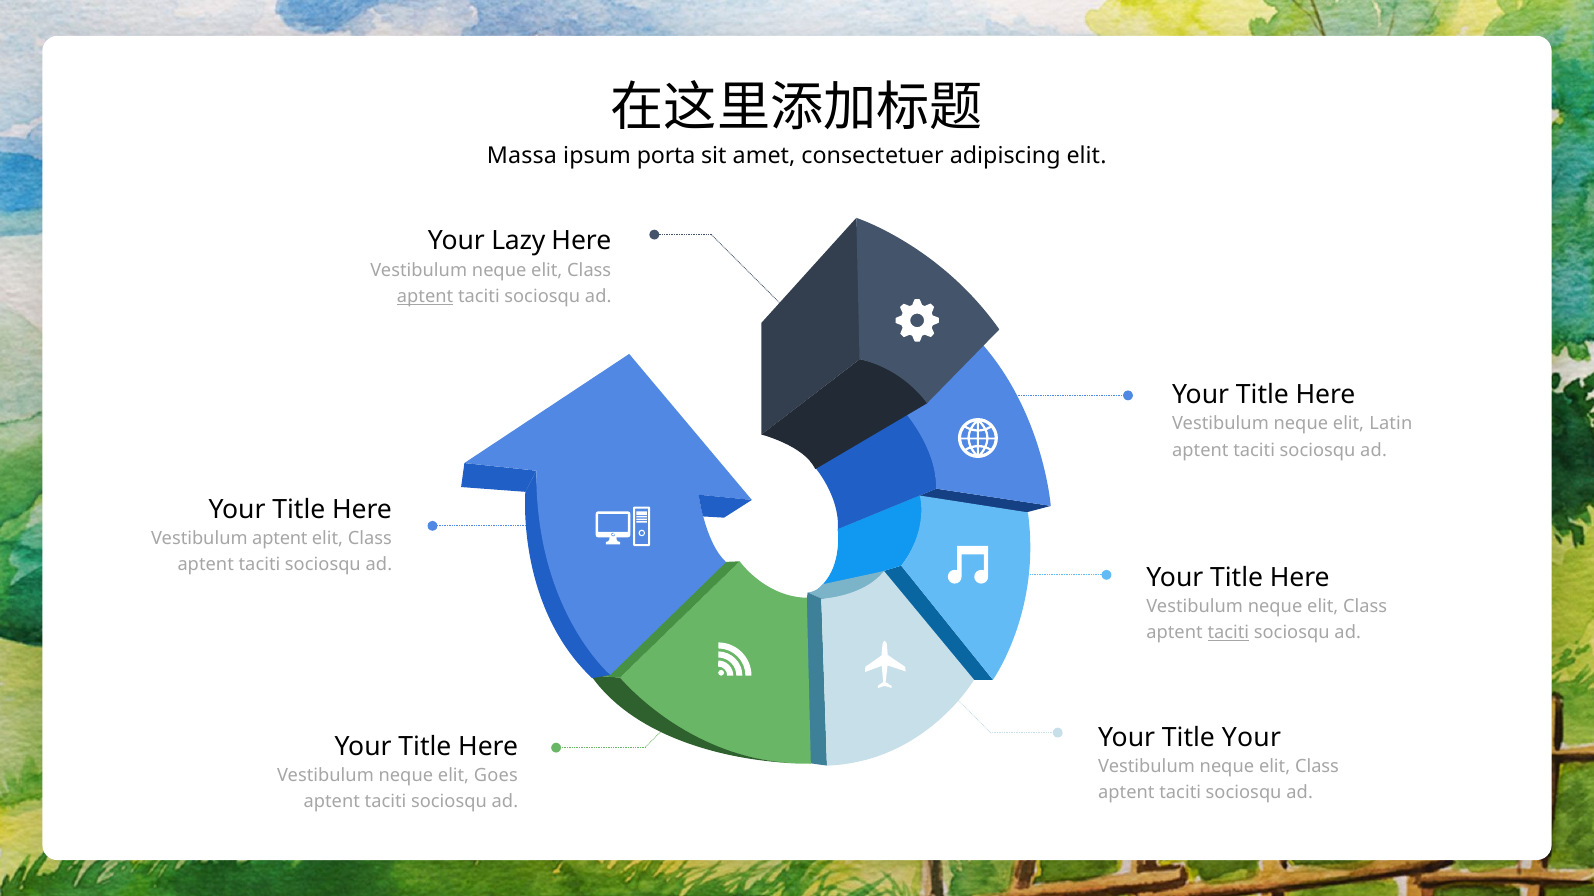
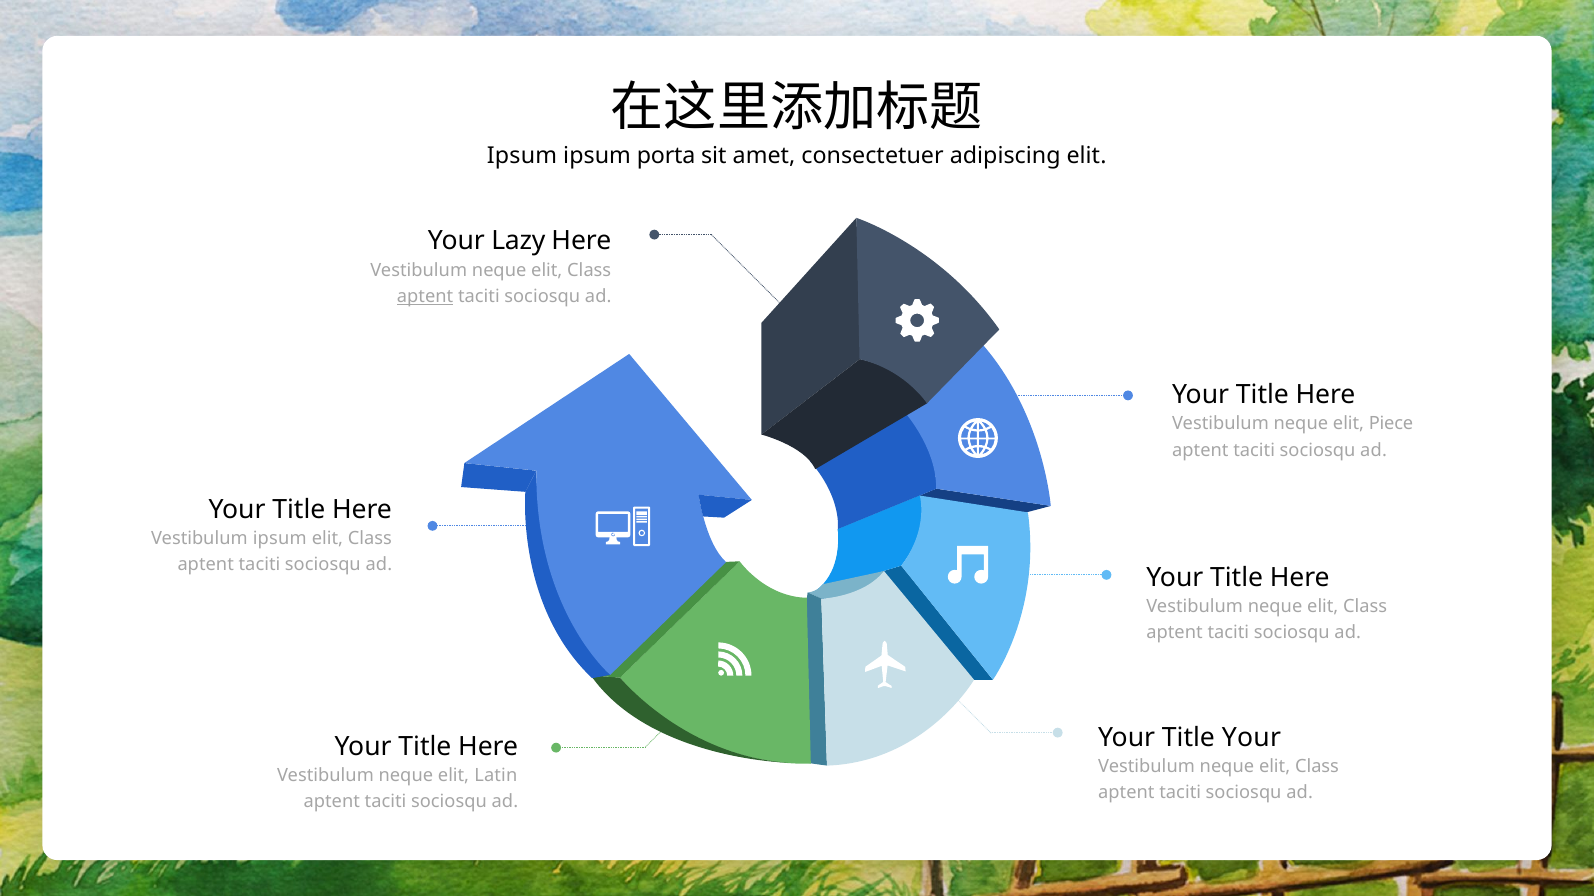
Massa: Massa -> Ipsum (522, 156)
Latin: Latin -> Piece (1391, 424)
Vestibulum aptent: aptent -> ipsum (280, 539)
taciti underline: present -> none (1228, 633)
Goes: Goes -> Latin (496, 776)
